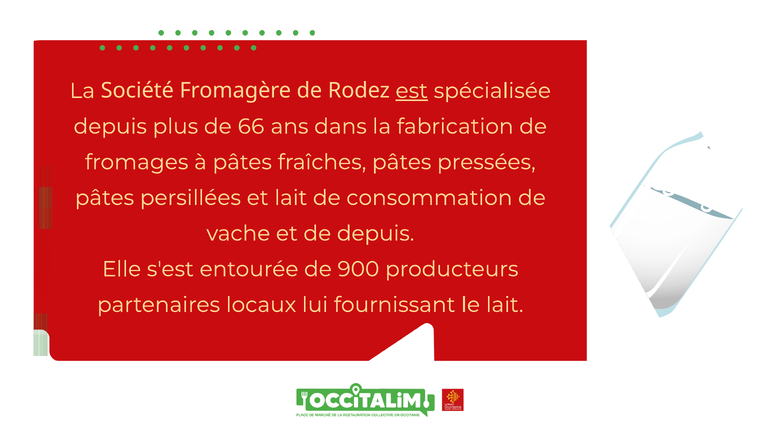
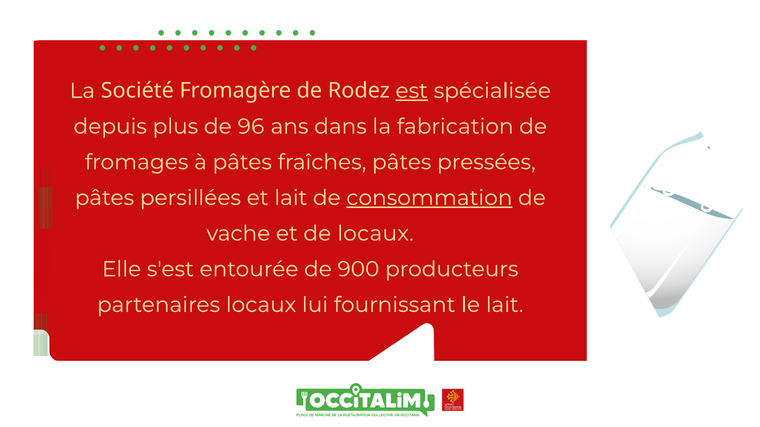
66: 66 -> 96 (251, 127)
consommation underline: none -> present (429, 198)
de depuis: depuis -> locaux (375, 234)
